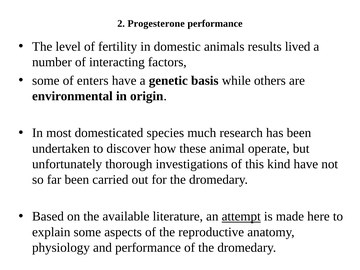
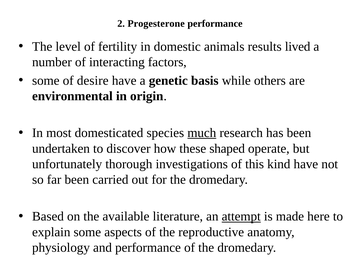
enters: enters -> desire (93, 80)
much underline: none -> present (202, 133)
animal: animal -> shaped (227, 148)
